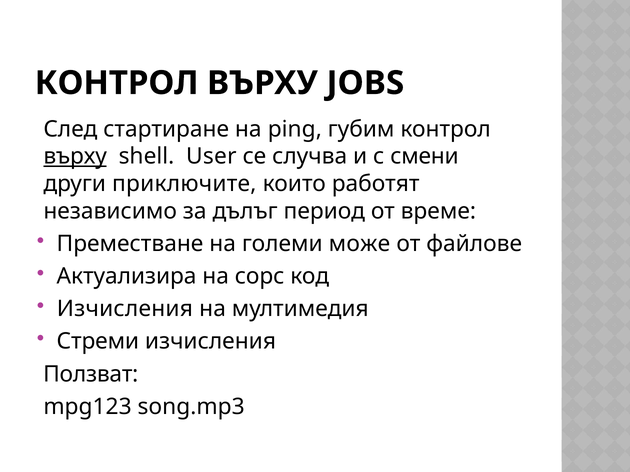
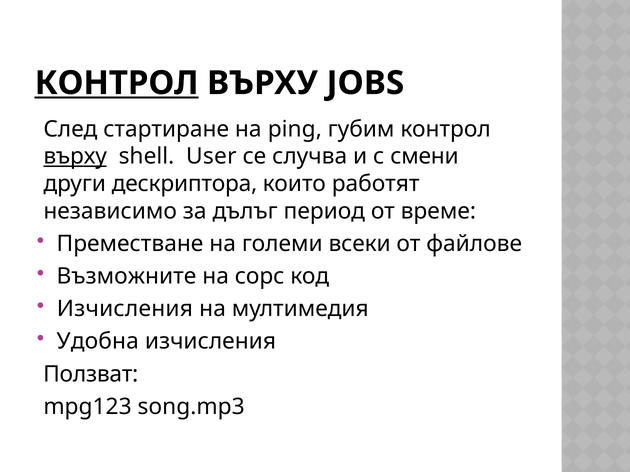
КОНТРОЛ underline: none -> present (117, 83)
приключите: приключите -> дескриптора (184, 184)
може: може -> всеки (360, 244)
Актуализира: Актуализира -> Възможните (126, 277)
Стреми: Стреми -> Удобна (98, 342)
